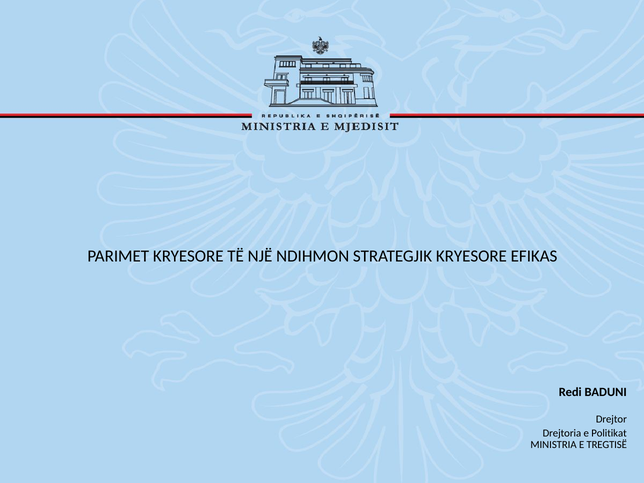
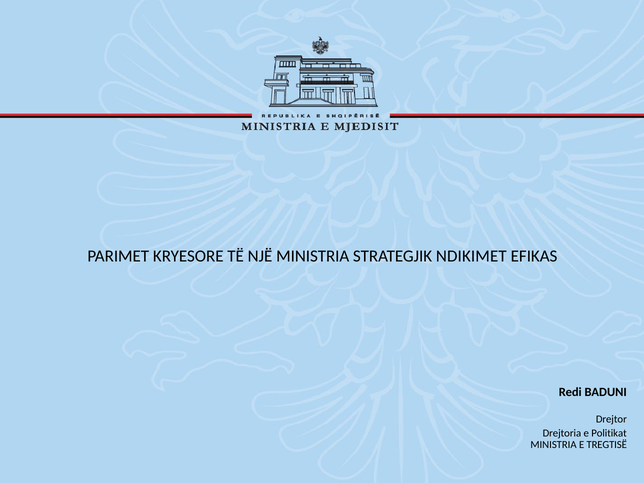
NJË NDIHMON: NDIHMON -> MINISTRIA (313, 256)
STRATEGJIK KRYESORE: KRYESORE -> NDIKIMET (471, 256)
